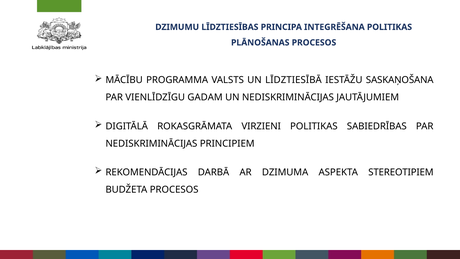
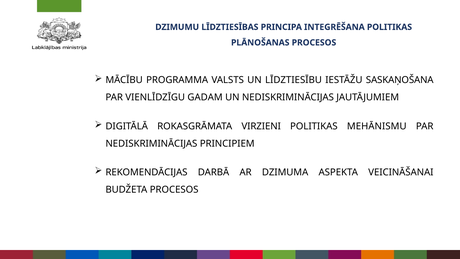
LĪDZTIESĪBĀ: LĪDZTIESĪBĀ -> LĪDZTIESĪBU (293, 80)
SABIEDRĪBAS: SABIEDRĪBAS -> MEHĀNISMU (377, 126)
STEREOTIPIEM: STEREOTIPIEM -> VEICINĀŠANAI (401, 172)
